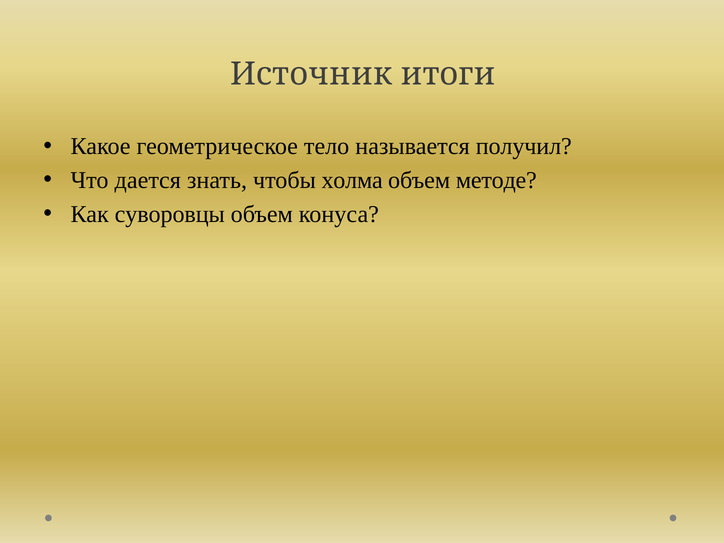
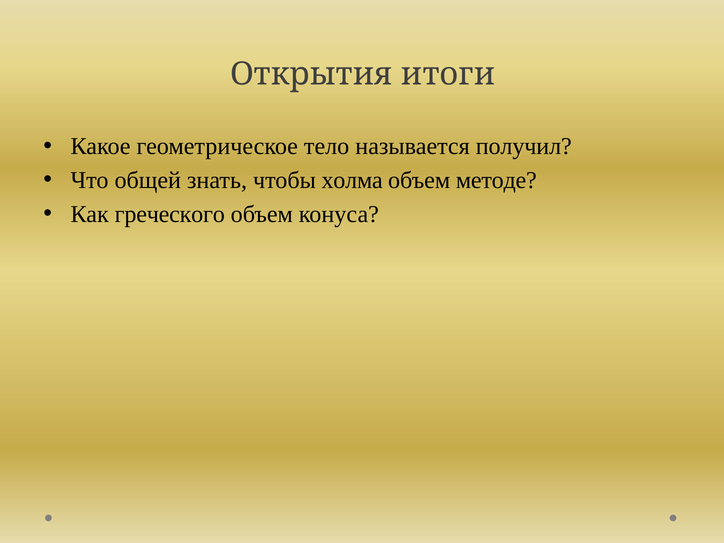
Источник: Источник -> Открытия (311, 74)
дается: дается -> общей (148, 180)
суворовцы: суворовцы -> греческого (170, 214)
